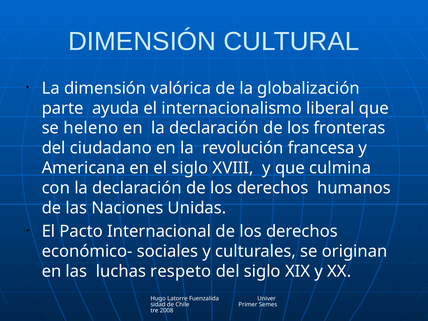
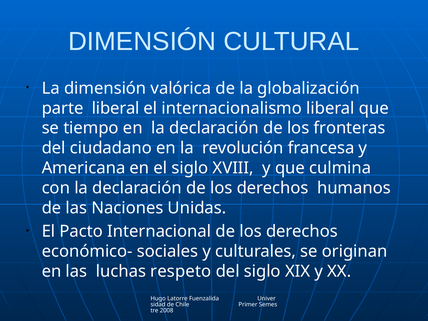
parte ayuda: ayuda -> liberal (116, 108)
heleno: heleno -> tiempo (91, 128)
